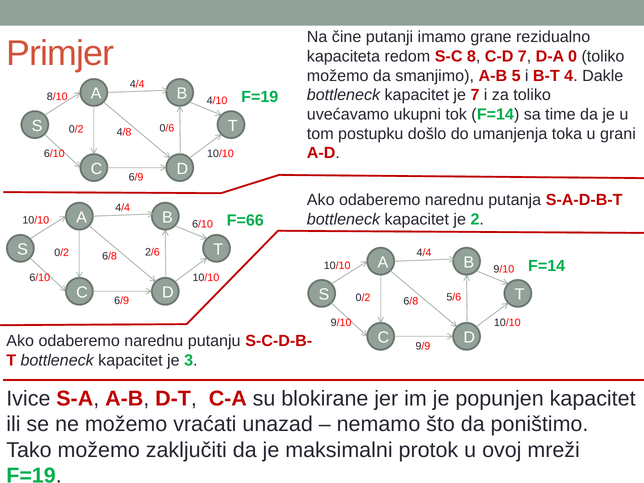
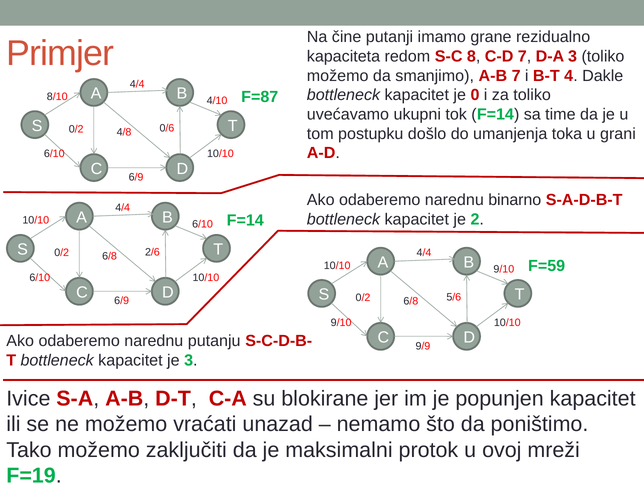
D-A 0: 0 -> 3 (573, 56)
A-B 5: 5 -> 7 (516, 76)
je 7: 7 -> 0 (475, 95)
F=19: F=19 -> F=87 (260, 97)
putanja: putanja -> binarno (515, 200)
F=66: F=66 -> F=14 (245, 221)
F=14: F=14 -> F=59 (547, 266)
